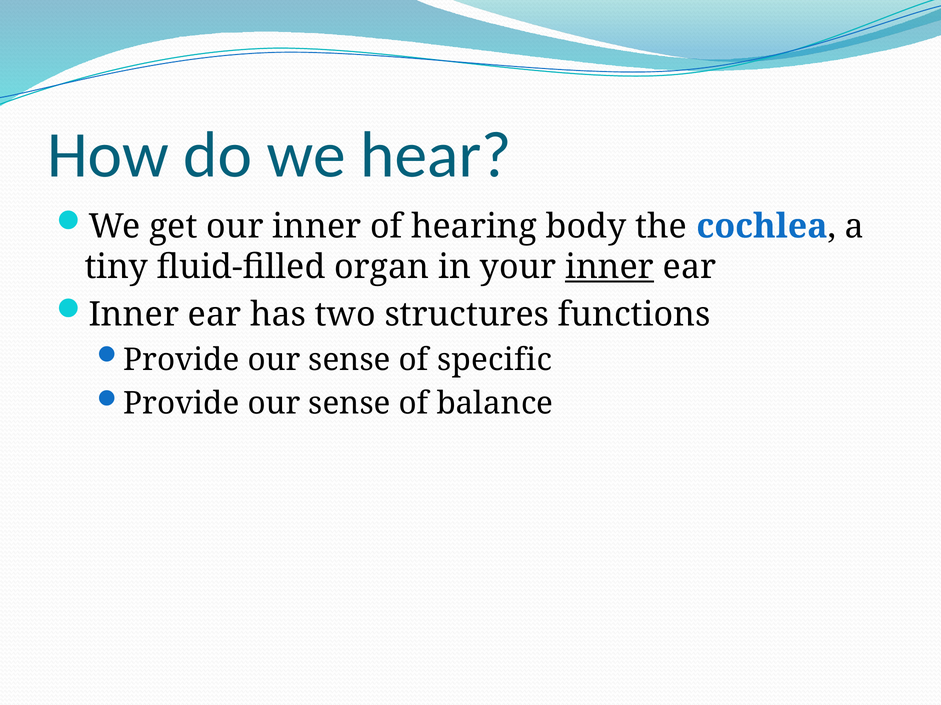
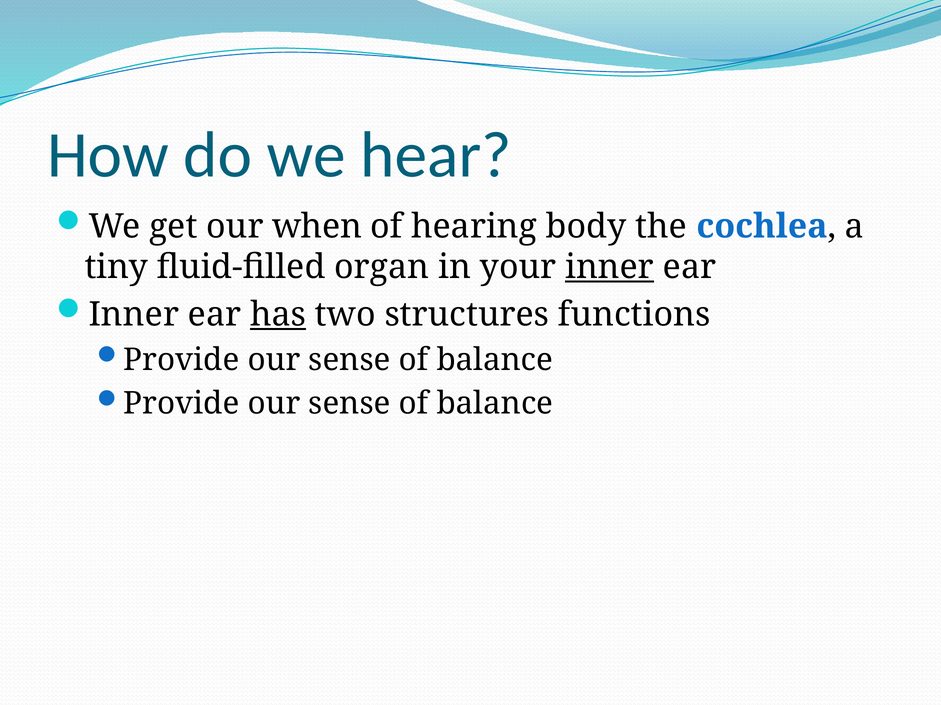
our inner: inner -> when (317, 227)
has underline: none -> present (278, 315)
specific: specific -> balance (495, 360)
